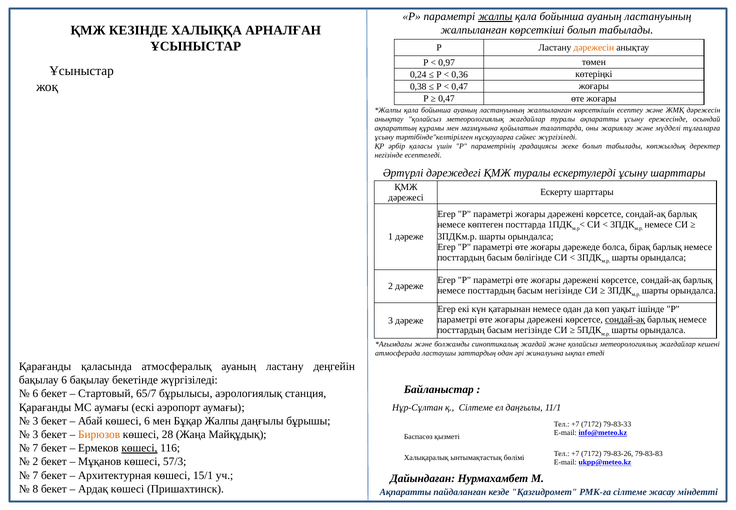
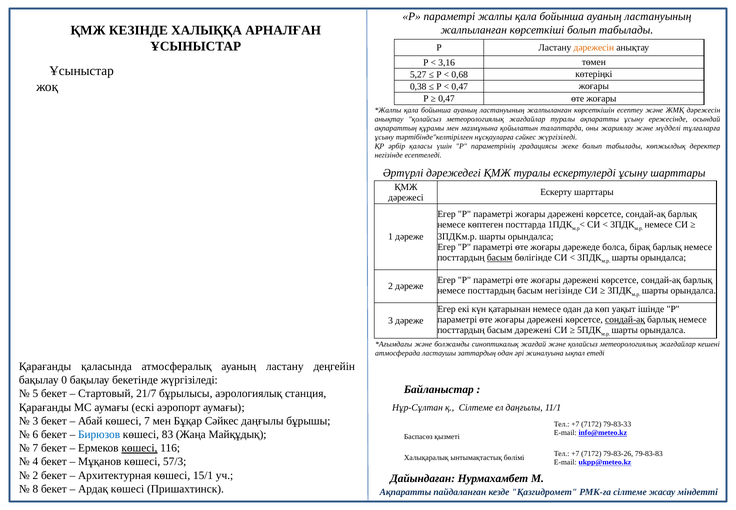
жалпы underline: present -> none (495, 17)
0,97: 0,97 -> 3,16 (447, 62)
0,24: 0,24 -> 5,27 (418, 74)
0,36: 0,36 -> 0,68 (460, 74)
басым underline: none -> present (500, 257)
негізінде: негізінде -> дәрежені (533, 330)
бақылау 6: 6 -> 0 (64, 380)
6: 6 -> 5 (35, 393)
65/7: 65/7 -> 21/7 (146, 393)
көшесі 6: 6 -> 7 (147, 421)
Бұқар Жалпы: Жалпы -> Сәйкес (222, 421)
3: 3 -> 6 (35, 434)
Бирюзов colour: orange -> blue (99, 434)
28: 28 -> 83 (168, 434)
2: 2 -> 4 (35, 461)
7: 7 -> 2 (35, 475)
